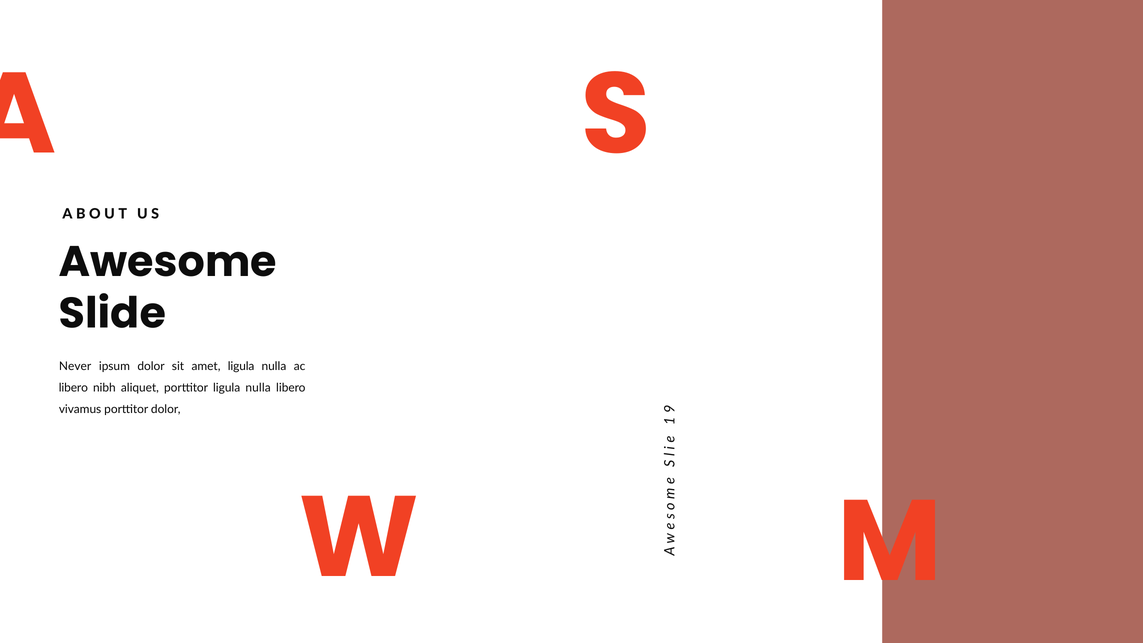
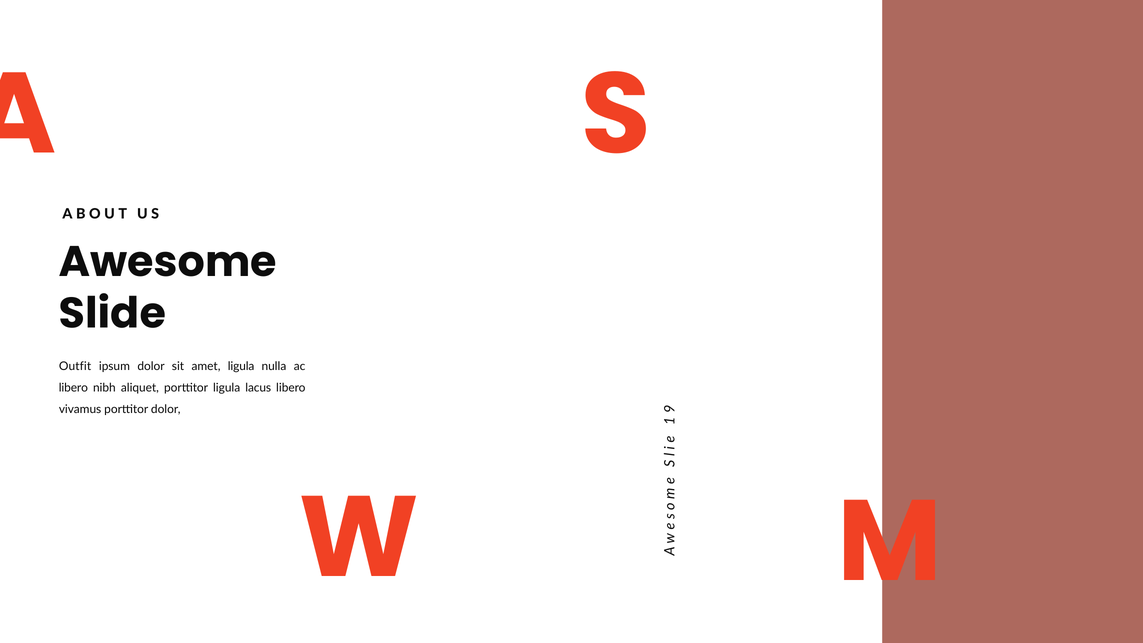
Never: Never -> Outfit (75, 366)
porttitor ligula nulla: nulla -> lacus (258, 388)
